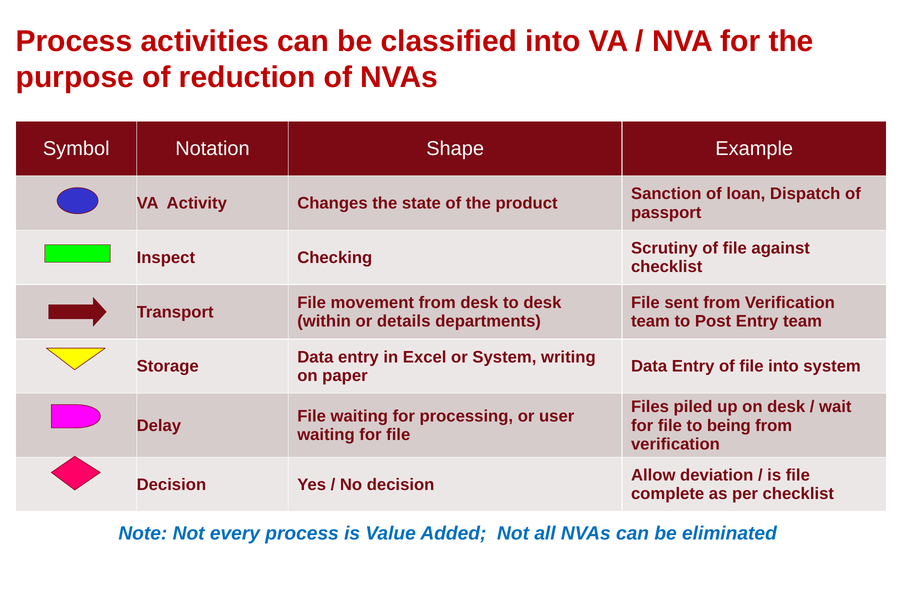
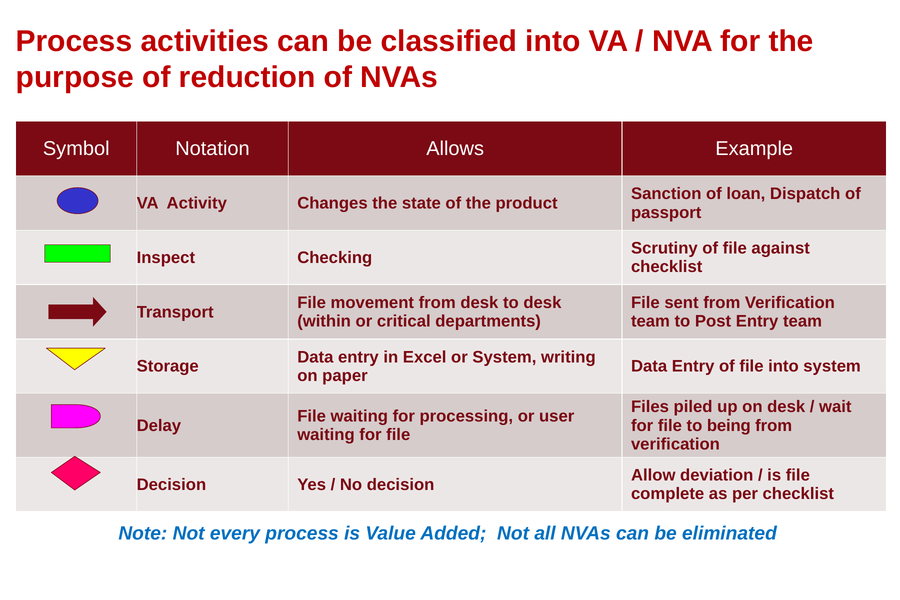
Shape: Shape -> Allows (455, 149)
details: details -> critical (404, 321)
